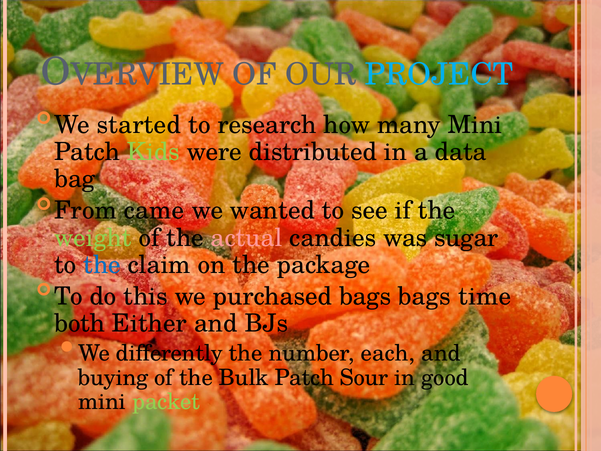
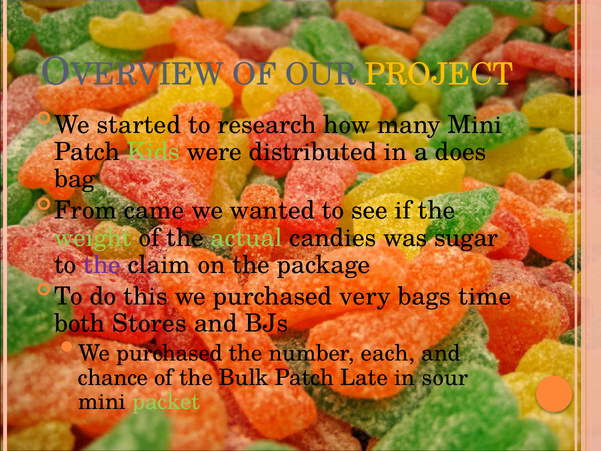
PROJECT colour: light blue -> yellow (439, 74)
data: data -> does (461, 152)
actual colour: pink -> light green (247, 238)
the colour: blue -> purple (102, 265)
purchased bags: bags -> very (365, 296)
Either: Either -> Stores (149, 323)
differently: differently -> purchased (169, 353)
buying: buying -> chance (113, 377)
Sour: Sour -> Late (364, 377)
good: good -> sour (445, 377)
